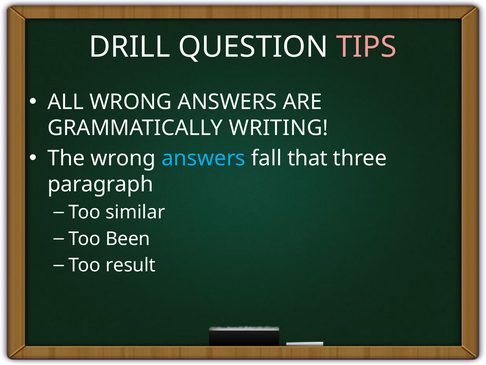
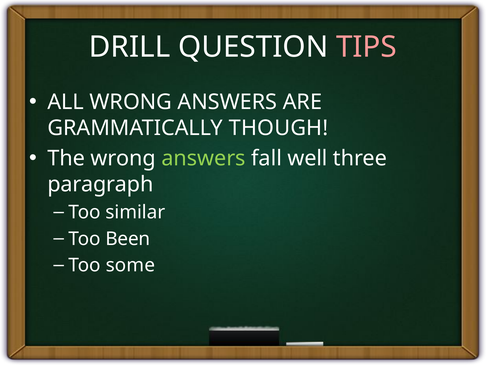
WRITING: WRITING -> THOUGH (279, 128)
answers colour: light blue -> light green (203, 158)
that: that -> well (307, 158)
result: result -> some (130, 265)
